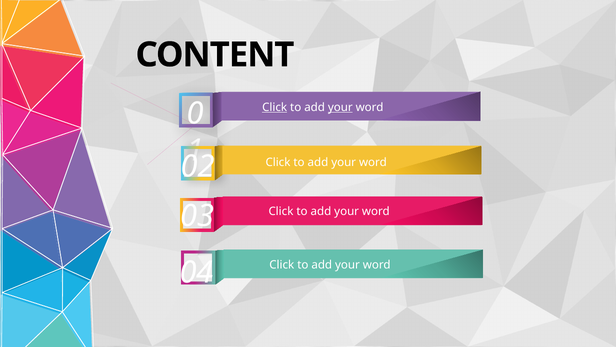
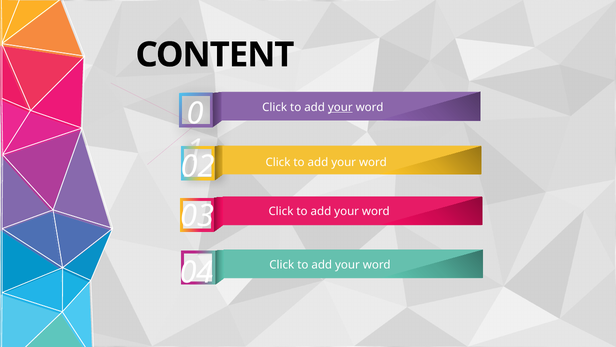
Click underline: present -> none (275, 107)
